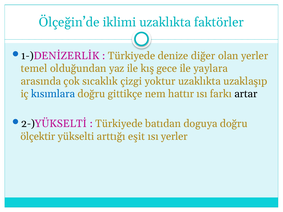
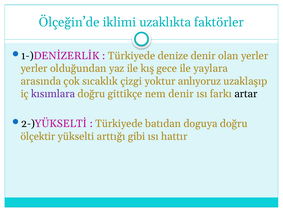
denize diğer: diğer -> denir (203, 56)
temel: temel -> yerler (34, 69)
yoktur uzaklıkta: uzaklıkta -> anlıyoruz (199, 81)
kısımlara colour: blue -> purple (53, 94)
nem hattır: hattır -> denir (181, 94)
eşit: eşit -> gibi (137, 137)
ısı yerler: yerler -> hattır (174, 137)
